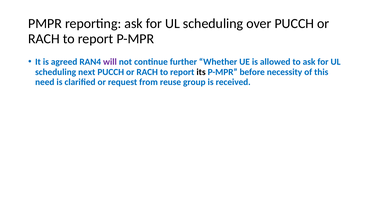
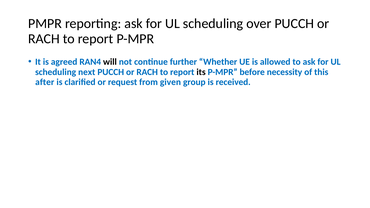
will colour: purple -> black (110, 62)
need: need -> after (45, 82)
reuse: reuse -> given (170, 82)
